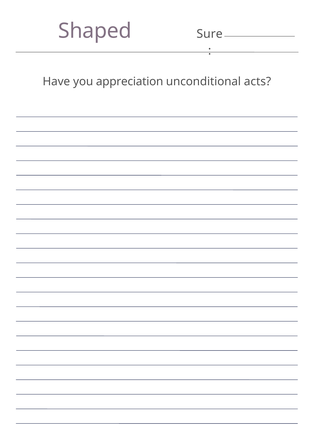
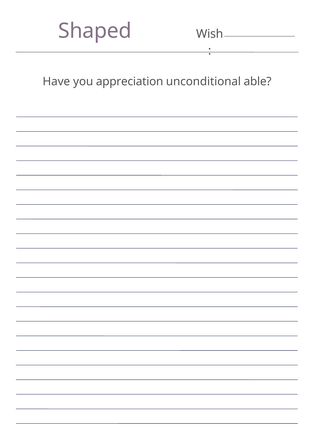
Sure: Sure -> Wish (210, 34)
acts: acts -> able (258, 81)
